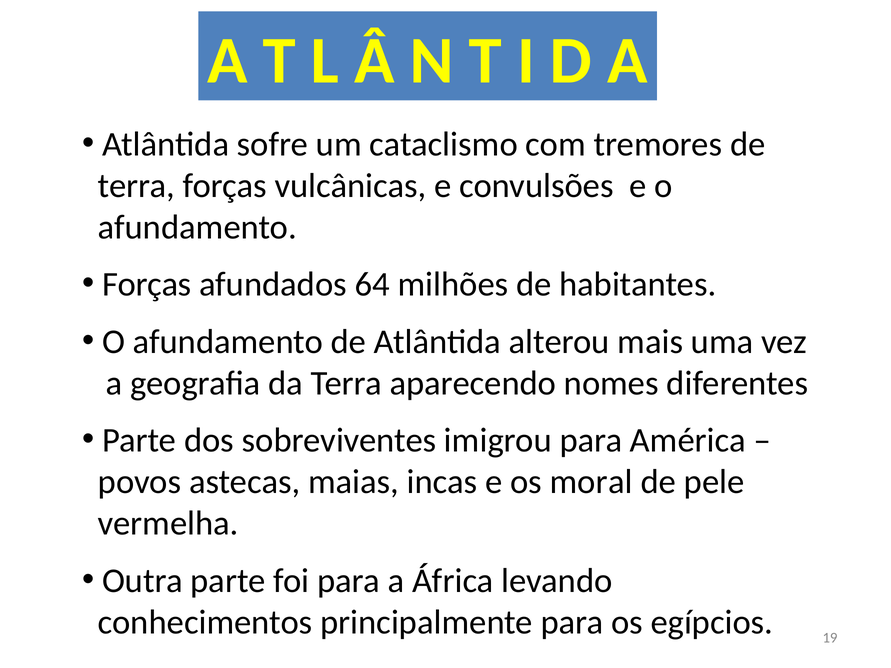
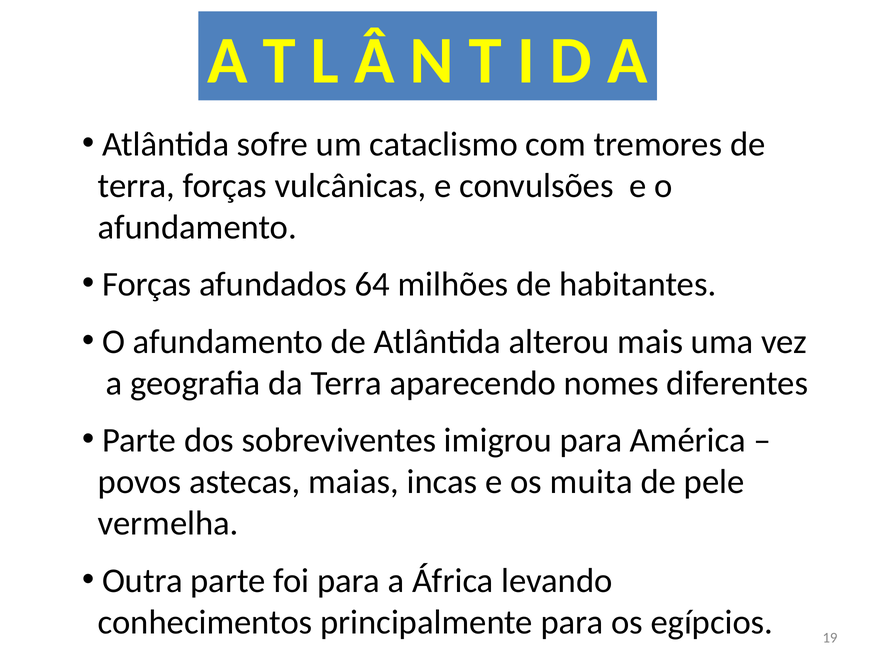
moral: moral -> muita (591, 482)
